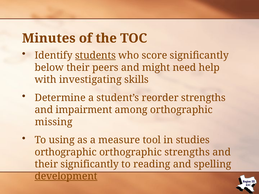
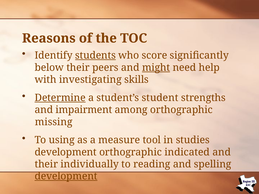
Minutes: Minutes -> Reasons (49, 38)
might underline: none -> present (156, 68)
Determine underline: none -> present (60, 98)
reorder: reorder -> student (160, 98)
orthographic: orthographic -> development (66, 152)
orthographic strengths: strengths -> indicated (187, 152)
their significantly: significantly -> individually (90, 164)
